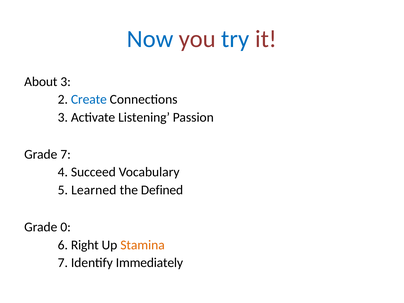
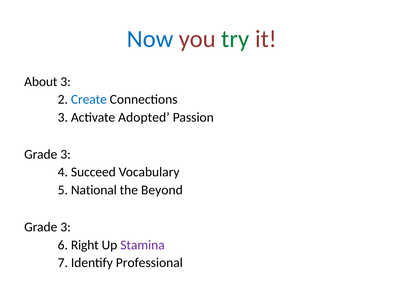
try colour: blue -> green (235, 39)
Listening: Listening -> Adopted (144, 117)
7: 7 -> 3 (66, 154)
Learned: Learned -> National (94, 190)
Defined: Defined -> Beyond (162, 190)
0: 0 -> 3 (66, 227)
Stamina colour: orange -> purple (143, 245)
Immediately: Immediately -> Professional (149, 263)
